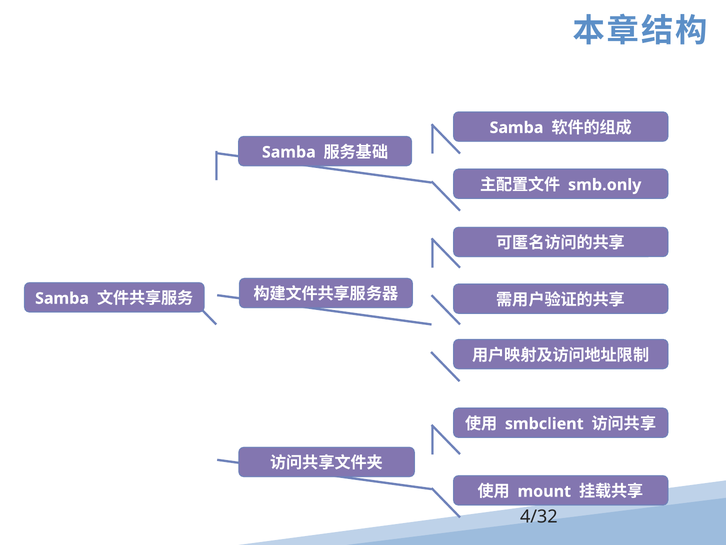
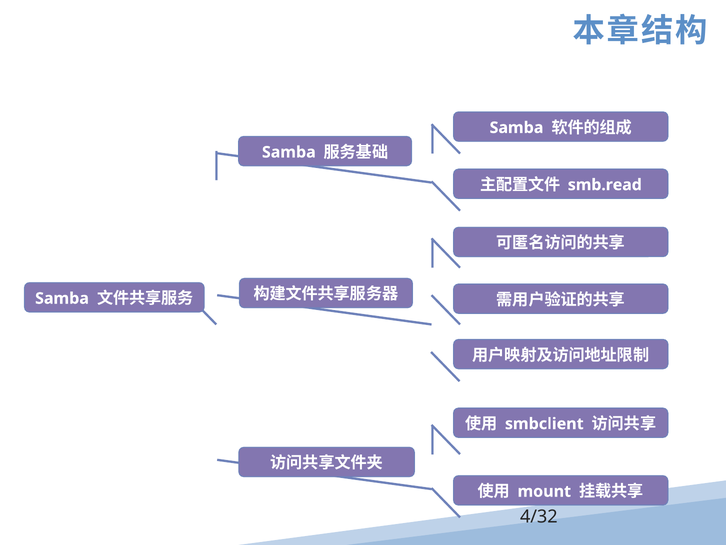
smb.only: smb.only -> smb.read (605, 185)
